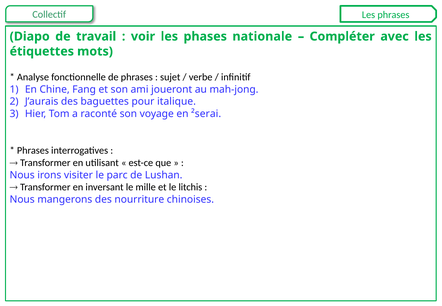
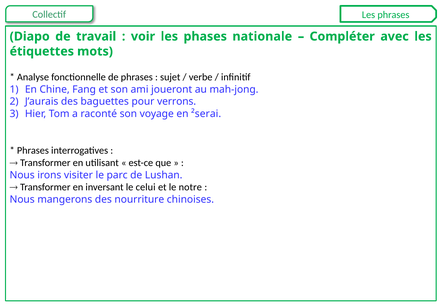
italique: italique -> verrons (177, 102)
mille: mille -> celui (146, 187)
litchis: litchis -> notre (190, 187)
